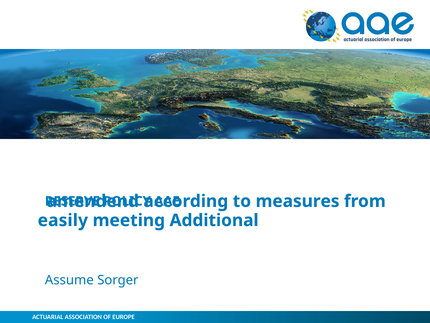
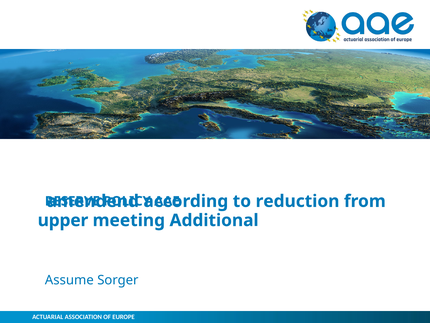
measures: measures -> reduction (298, 201)
easily: easily -> upper (63, 220)
